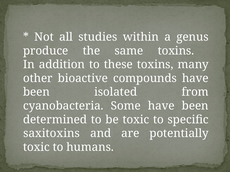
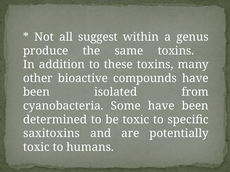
studies: studies -> suggest (98, 37)
